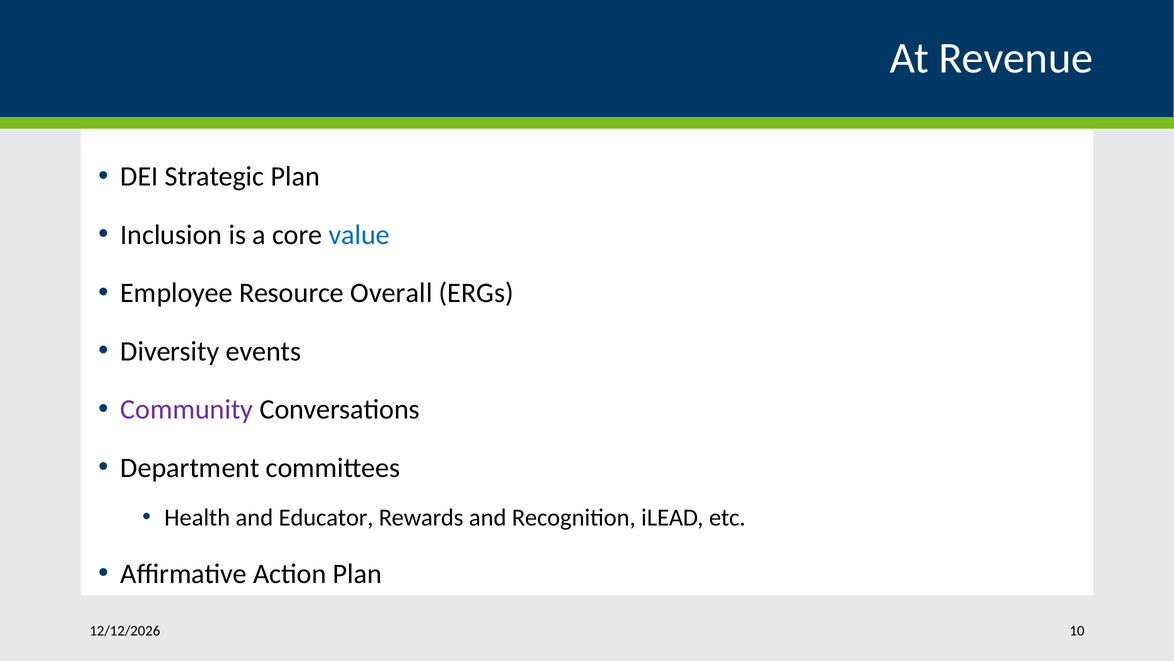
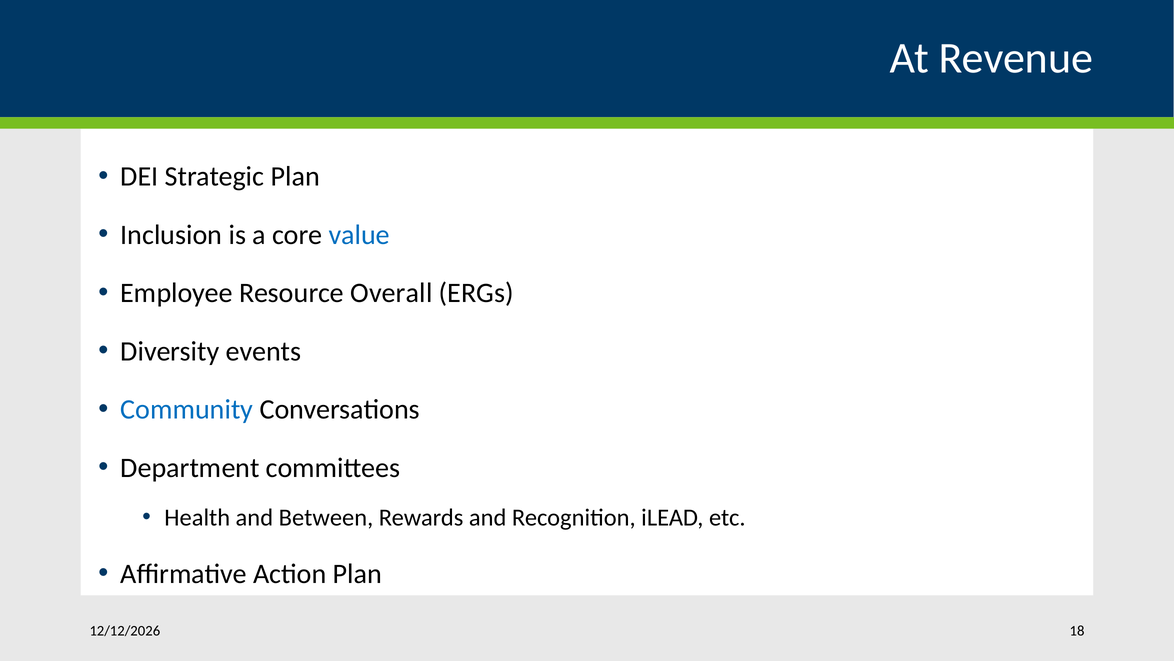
Community colour: purple -> blue (187, 409)
Educator: Educator -> Between (326, 517)
10: 10 -> 18 (1077, 631)
